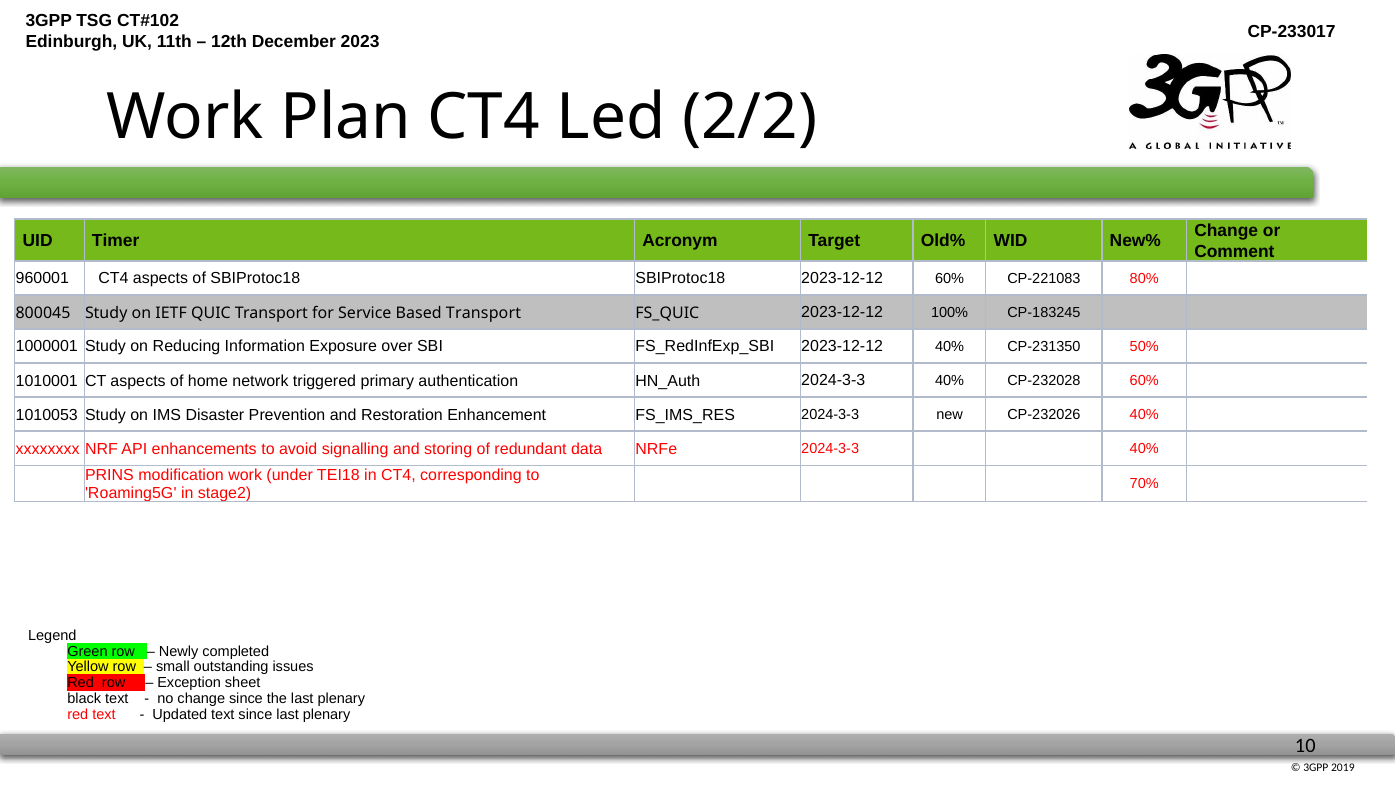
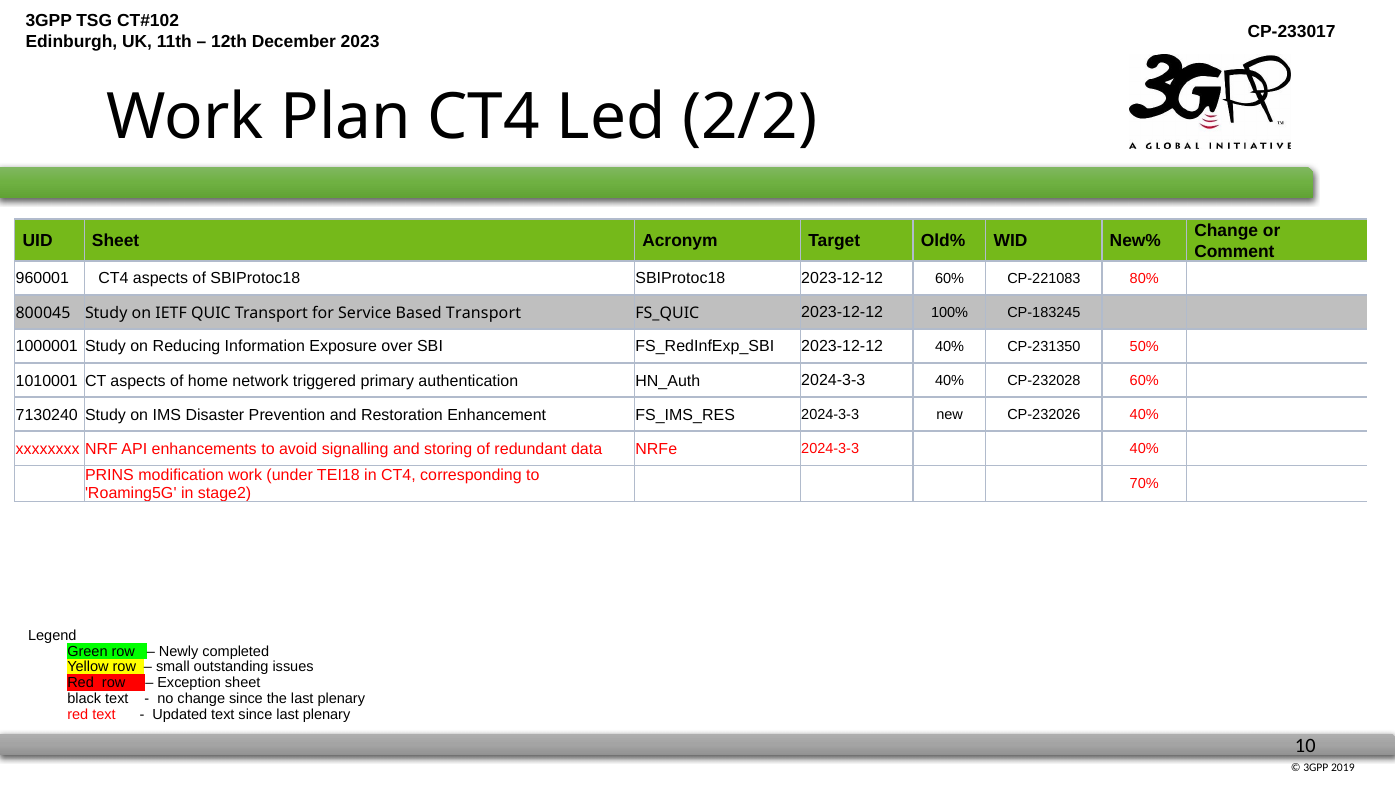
UID Timer: Timer -> Sheet (116, 241)
1010053: 1010053 -> 7130240 (47, 415)
